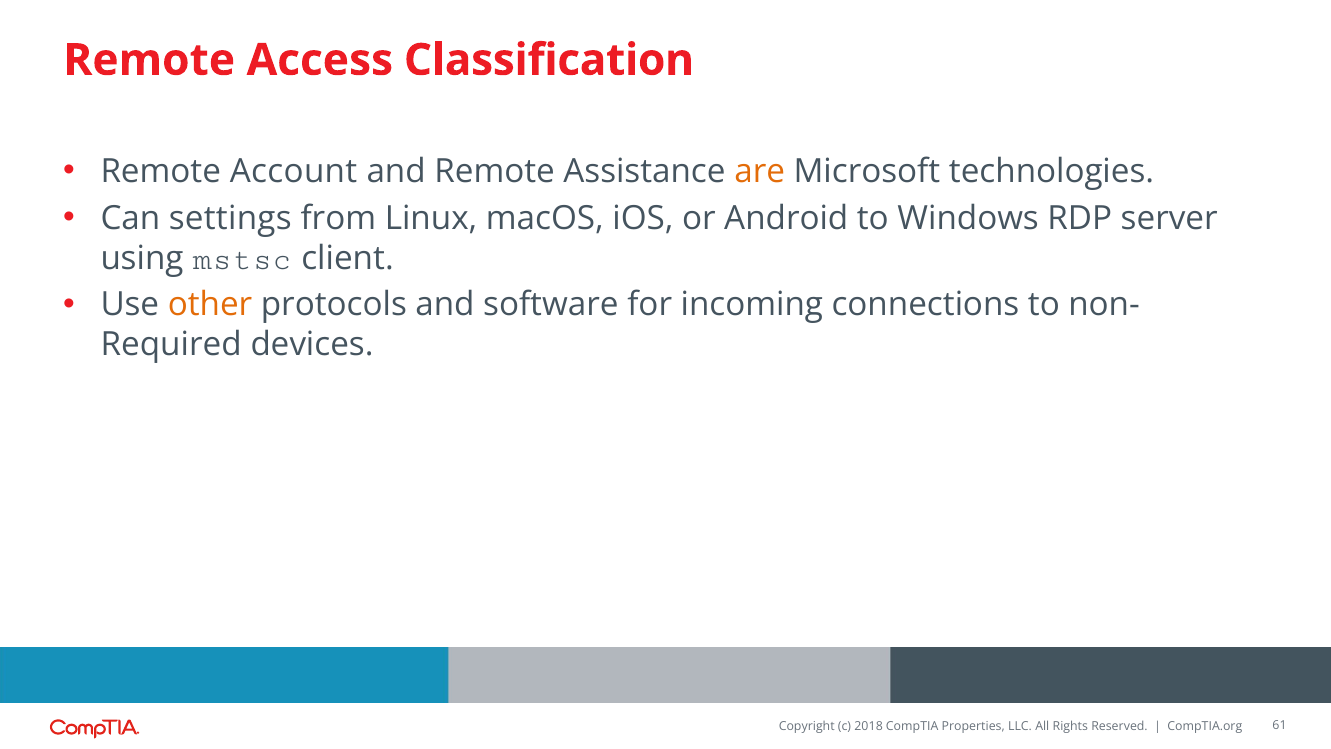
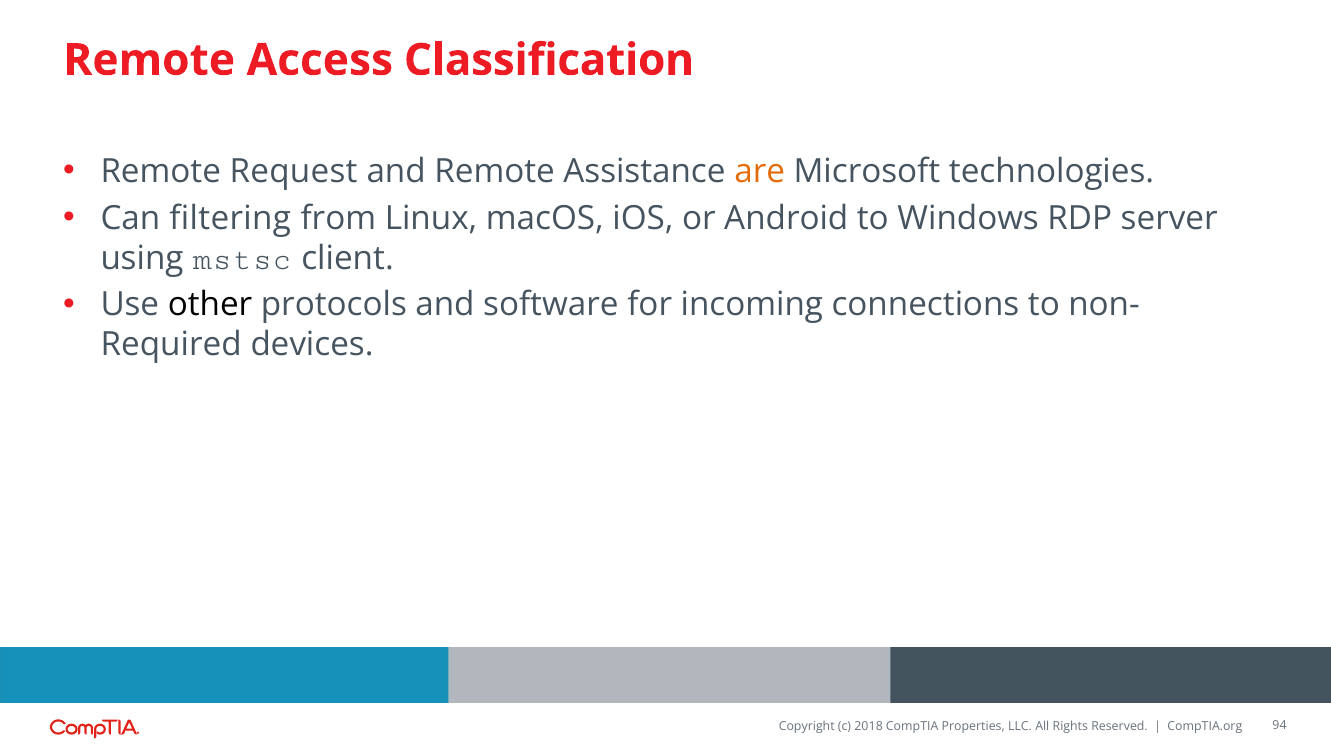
Account: Account -> Request (294, 172)
settings: settings -> filtering (230, 218)
other colour: orange -> black (210, 305)
61: 61 -> 94 (1280, 725)
